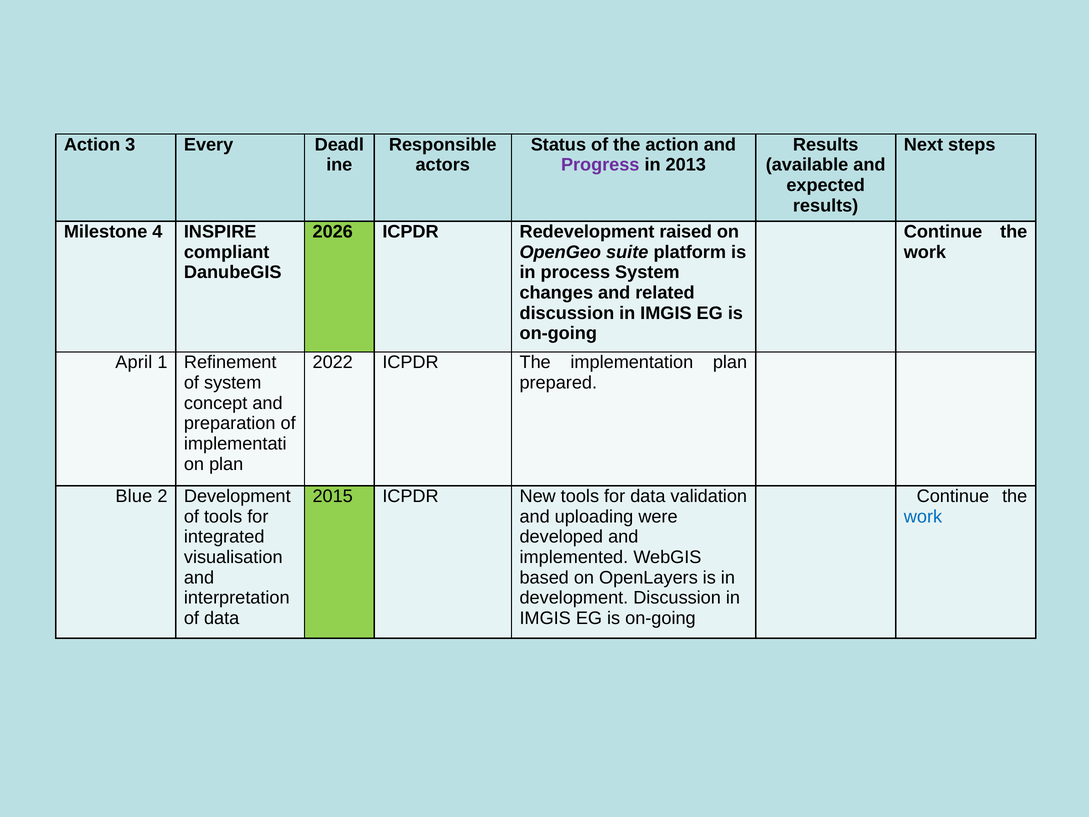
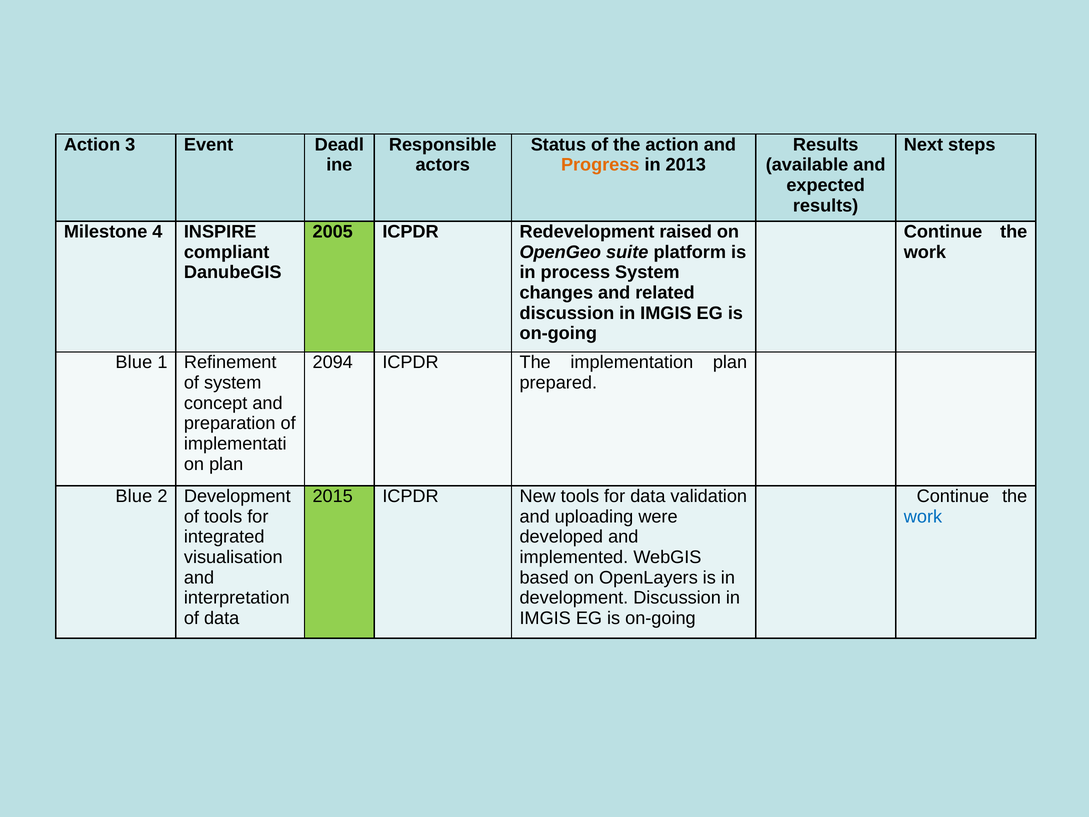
Every: Every -> Event (209, 145)
Progress colour: purple -> orange (600, 165)
2026: 2026 -> 2005 (333, 232)
April: April -> Blue (134, 362)
2022: 2022 -> 2094 (333, 362)
